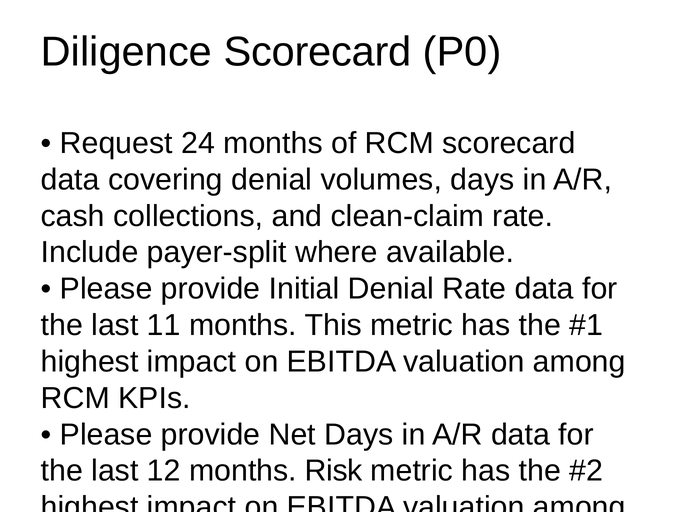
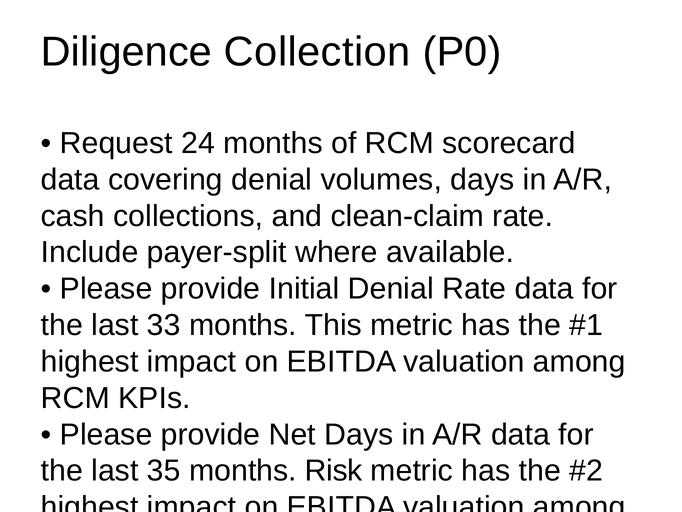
Diligence Scorecard: Scorecard -> Collection (317, 52)
11: 11 -> 33 (164, 325)
12: 12 -> 35 (164, 470)
